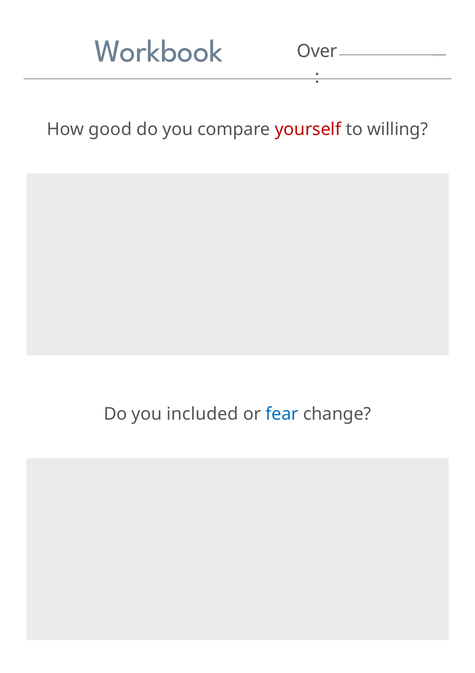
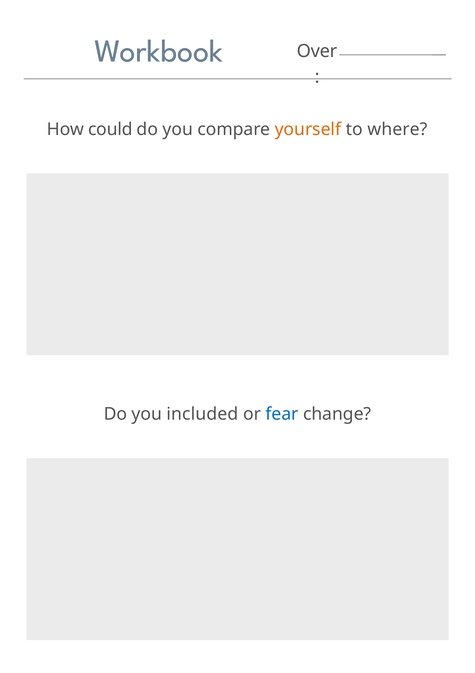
good: good -> could (110, 129)
yourself colour: red -> orange (308, 129)
willing: willing -> where (397, 129)
